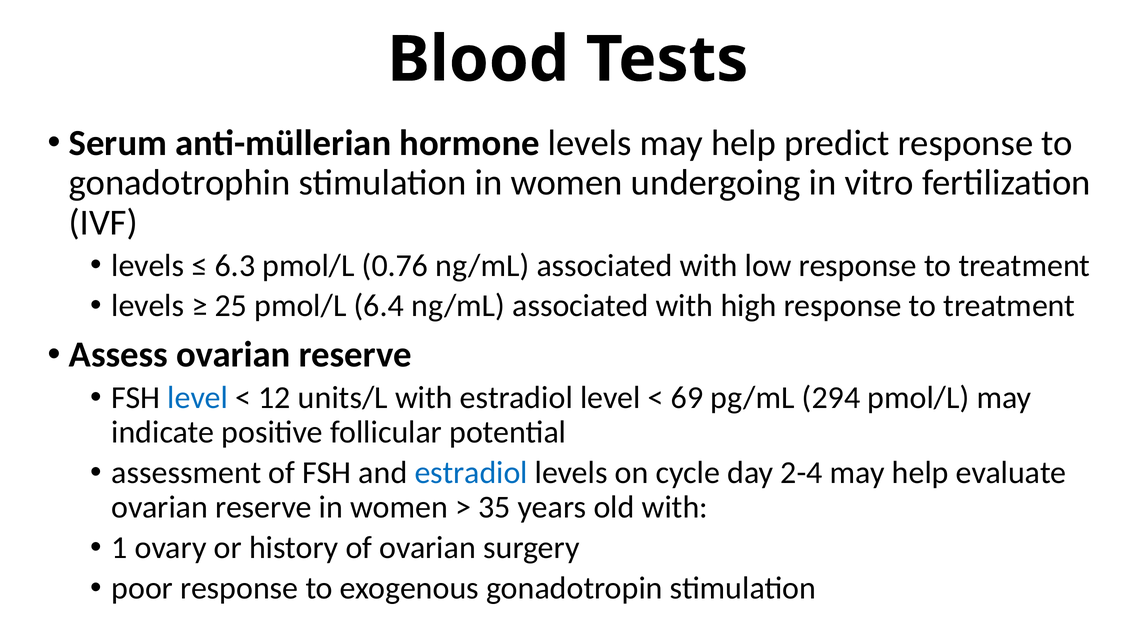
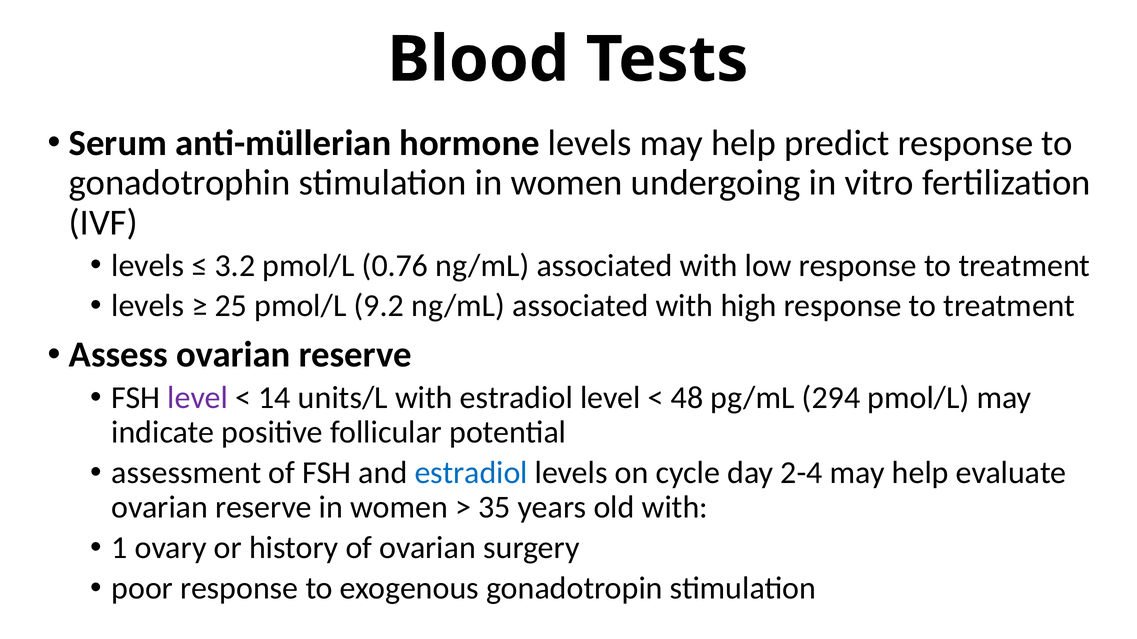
6.3: 6.3 -> 3.2 (235, 266)
6.4: 6.4 -> 9.2 (379, 306)
level colour: blue -> purple (198, 398)
12: 12 -> 14 (274, 398)
69: 69 -> 48 (687, 398)
